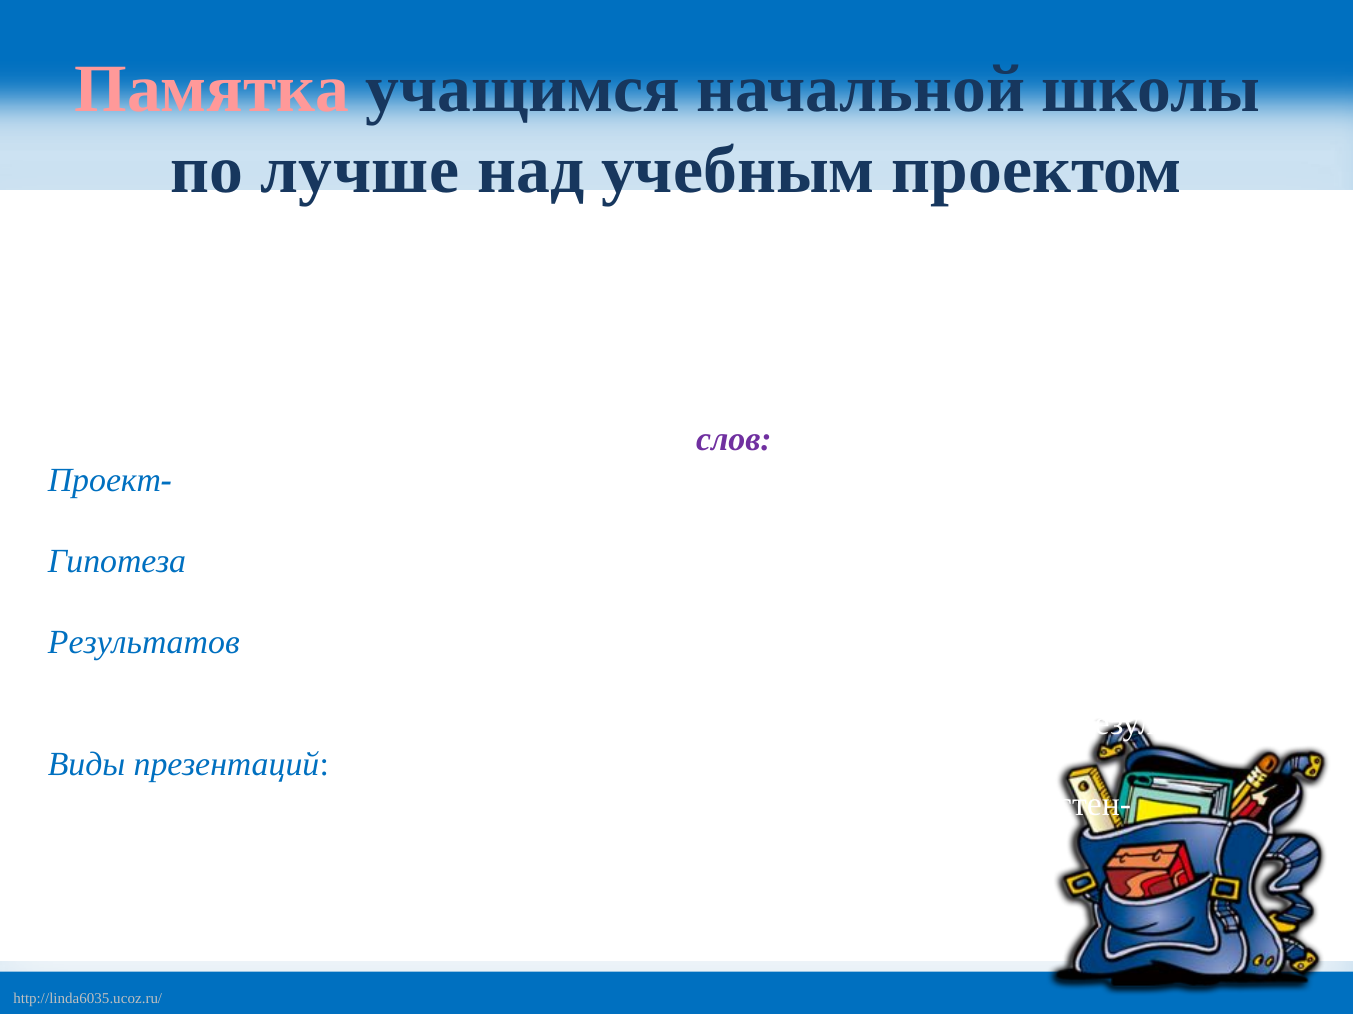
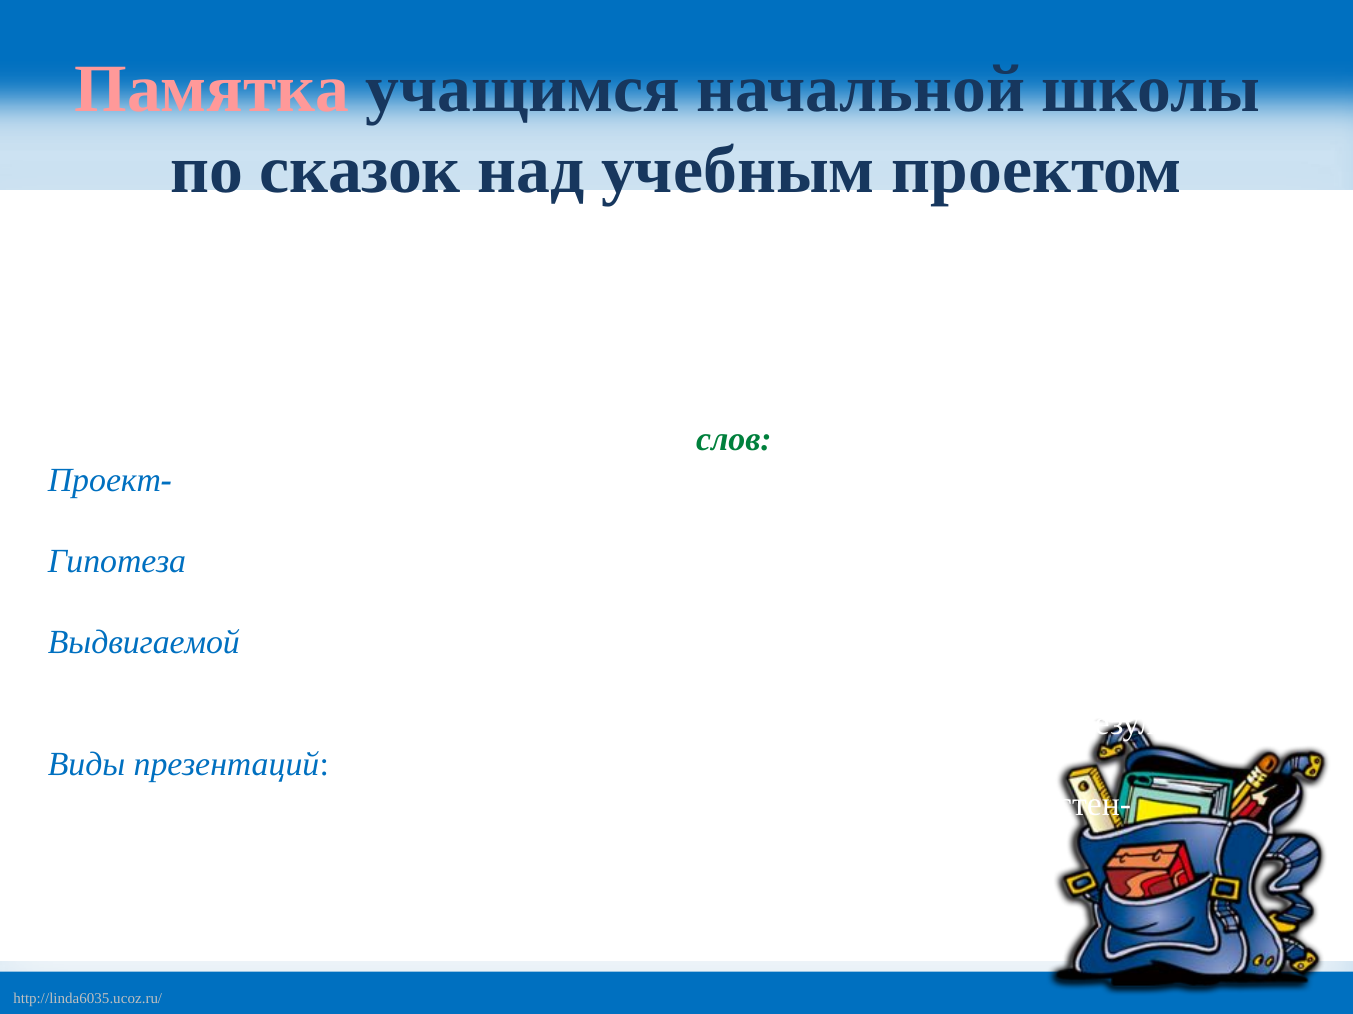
лучше: лучше -> сказок (360, 171)
слов colour: purple -> green (734, 440)
Результатов: Результатов -> Выдвигаемой (144, 643)
